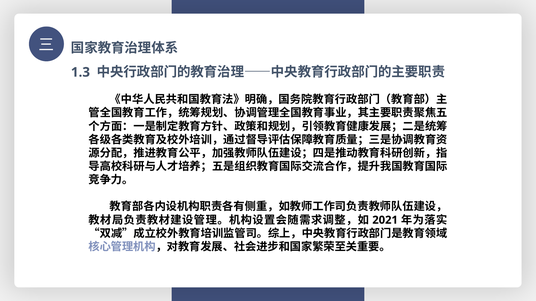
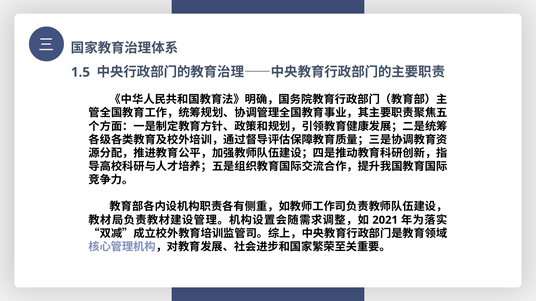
1.3: 1.3 -> 1.5 (80, 72)
